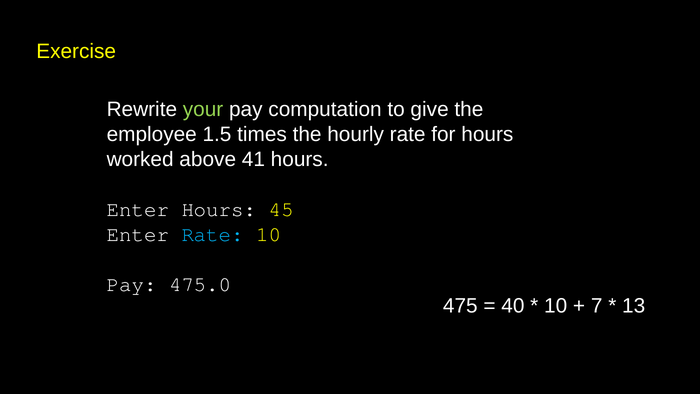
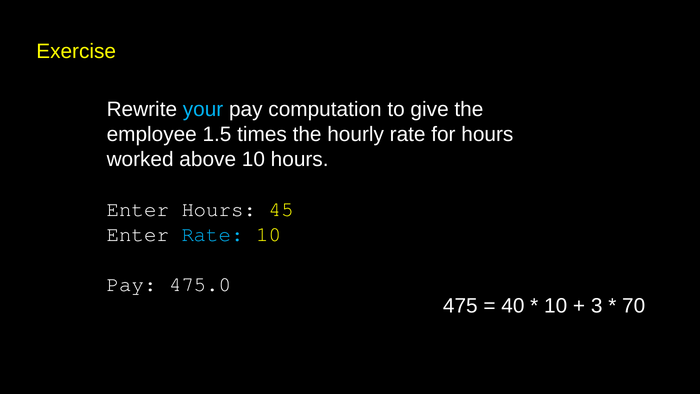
your colour: light green -> light blue (203, 109)
above 41: 41 -> 10 (253, 159)
7: 7 -> 3 (597, 305)
13: 13 -> 70 (634, 305)
